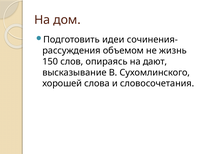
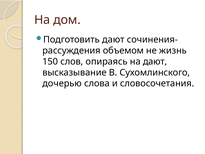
Подготовить идеи: идеи -> дают (113, 40)
хорошей: хорошей -> дочерью (62, 83)
